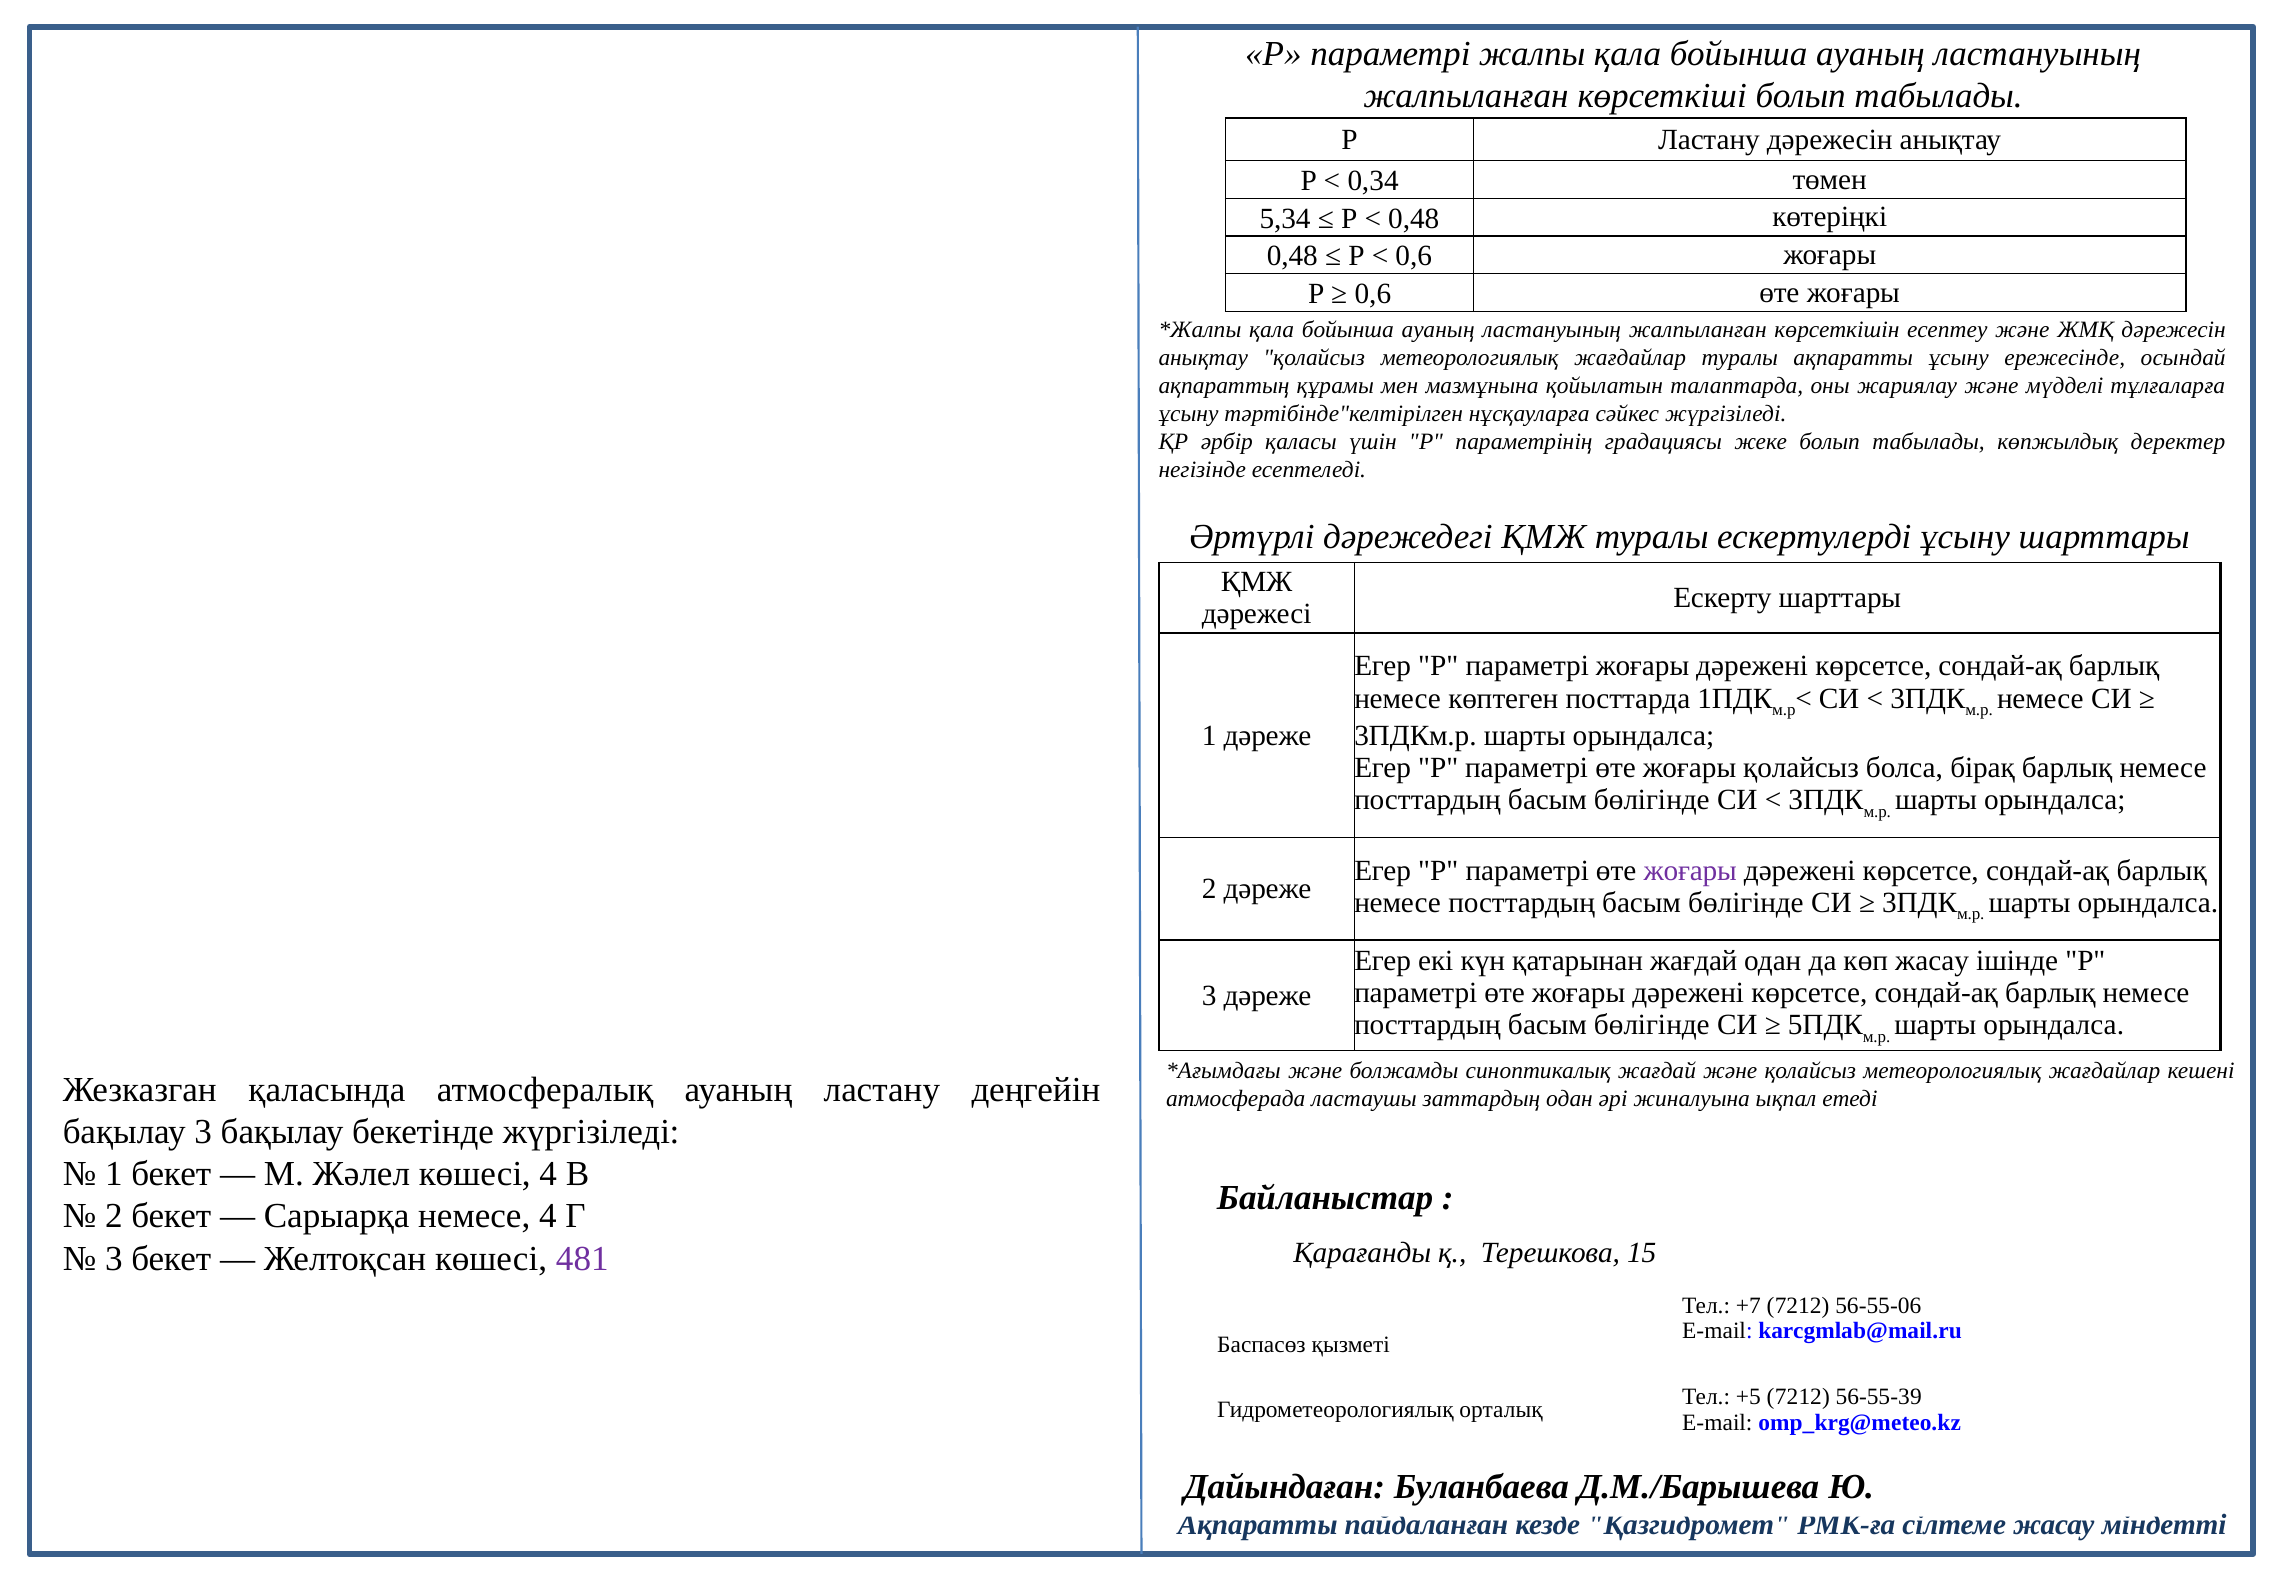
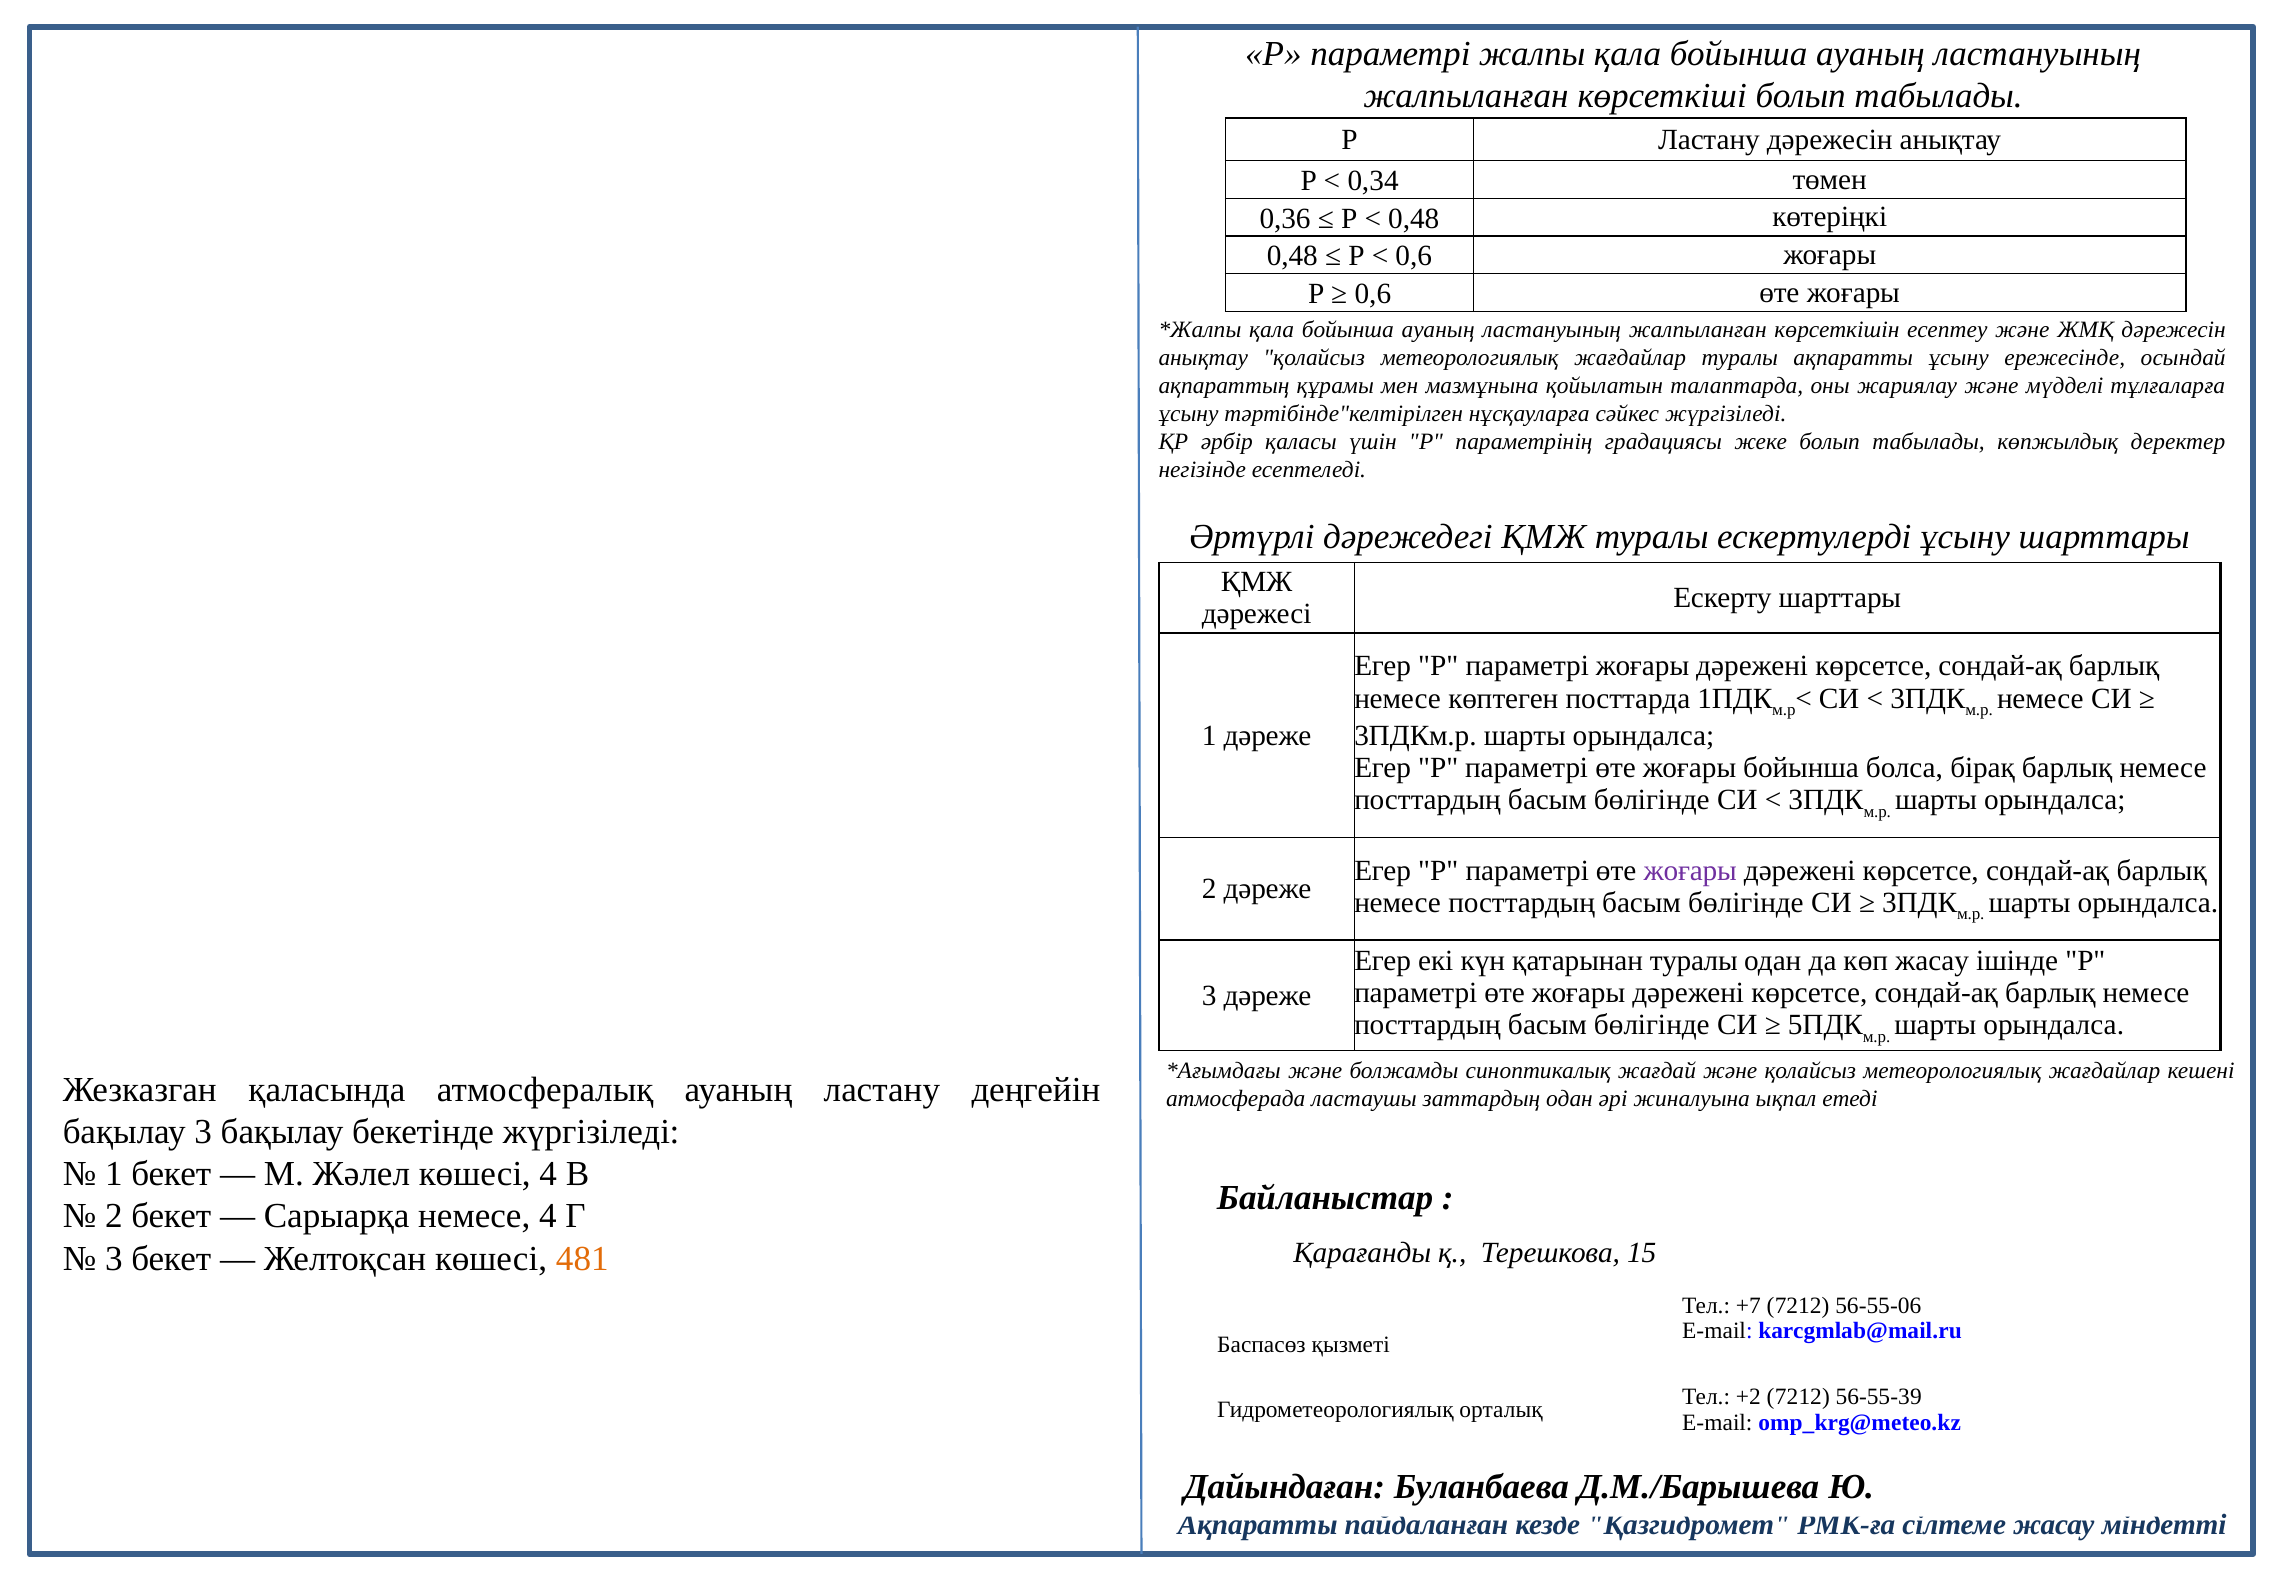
5,34: 5,34 -> 0,36 (1285, 218)
жоғары қолайсыз: қолайсыз -> бойынша (1801, 767)
қатарынан жағдай: жағдай -> туралы (1694, 960)
481 colour: purple -> orange (582, 1258)
+5: +5 -> +2 (1748, 1396)
